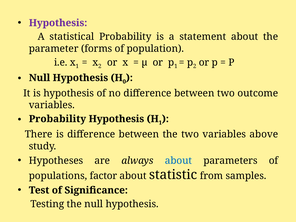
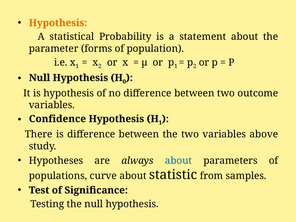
Hypothesis colour: purple -> orange (58, 23)
Probability: Probability -> Confidence (57, 119)
factor: factor -> curve (103, 176)
